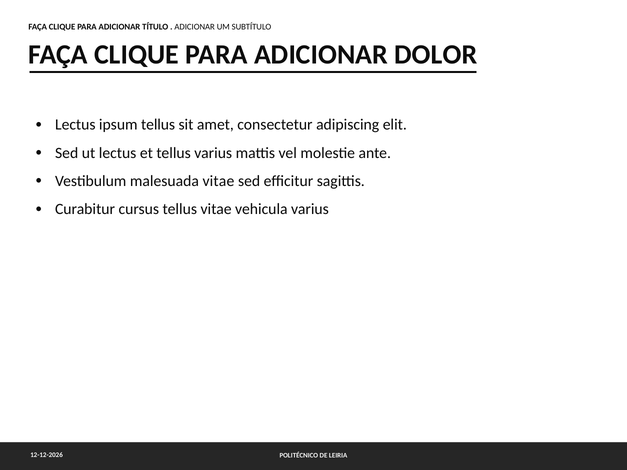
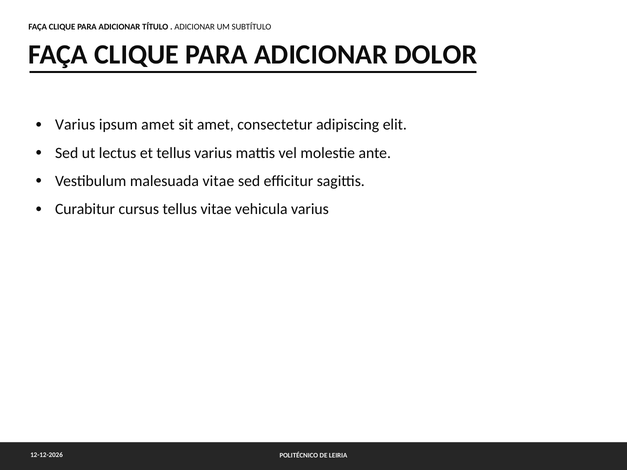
Lectus: Lectus -> Varius (75, 125)
ipsum tellus: tellus -> amet (158, 125)
